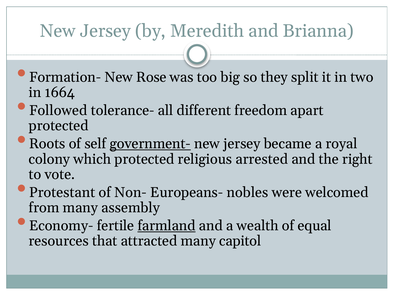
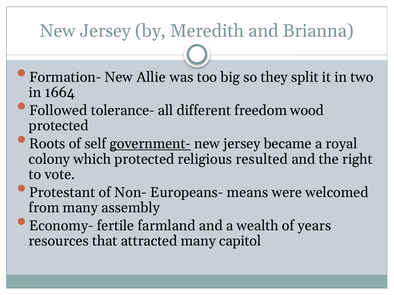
Rose: Rose -> Allie (151, 77)
apart: apart -> wood (307, 111)
arrested: arrested -> resulted (262, 159)
nobles: nobles -> means (247, 193)
farmland underline: present -> none (167, 226)
equal: equal -> years (314, 226)
